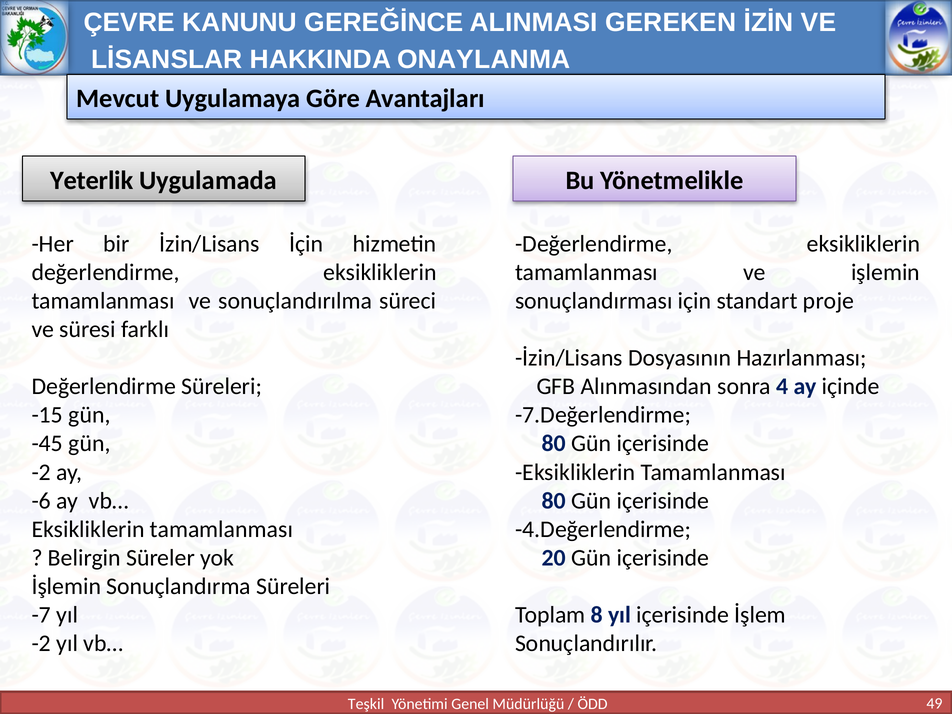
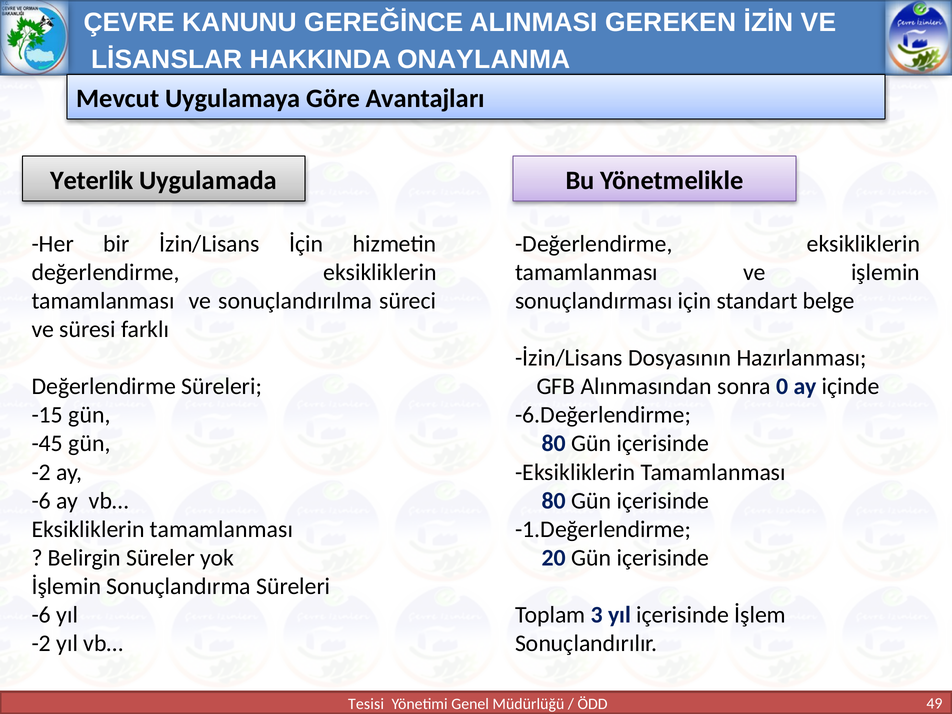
proje: proje -> belge (829, 301)
4: 4 -> 0 (783, 387)
-7.Değerlendirme: -7.Değerlendirme -> -6.Değerlendirme (603, 415)
-4.Değerlendirme: -4.Değerlendirme -> -1.Değerlendirme (603, 529)
-7: -7 -> -6 (41, 615)
8: 8 -> 3 (597, 615)
Teşkil: Teşkil -> Tesisi (366, 704)
